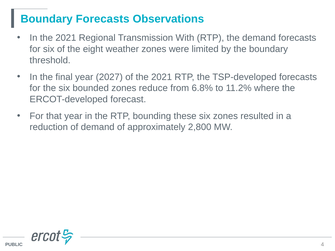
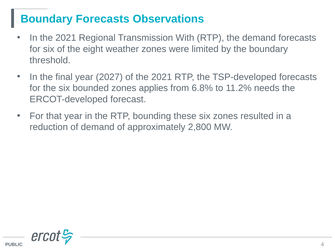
reduce: reduce -> applies (153, 88)
where: where -> needs (267, 88)
